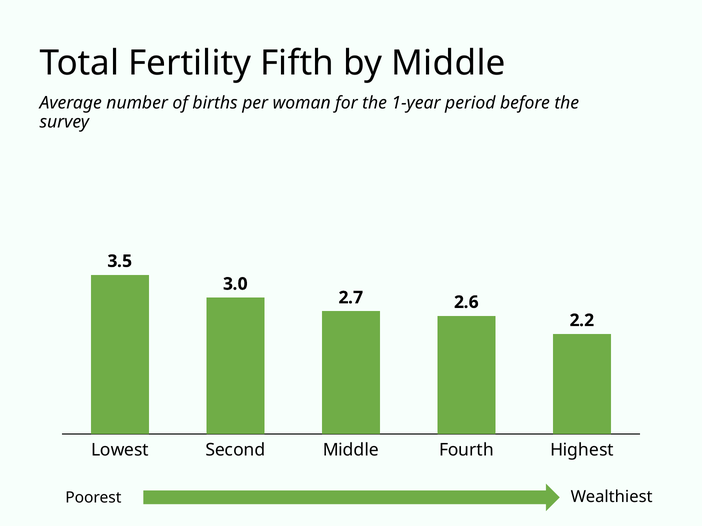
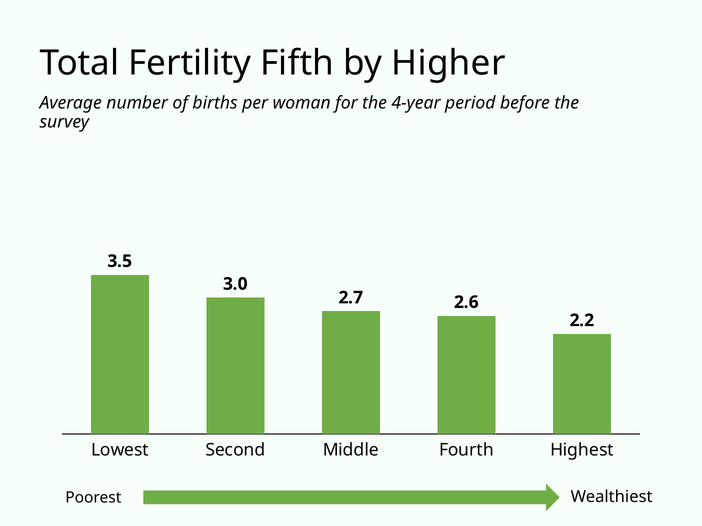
by Middle: Middle -> Higher (448, 63)
1-year: 1-year -> 4-year (416, 103)
